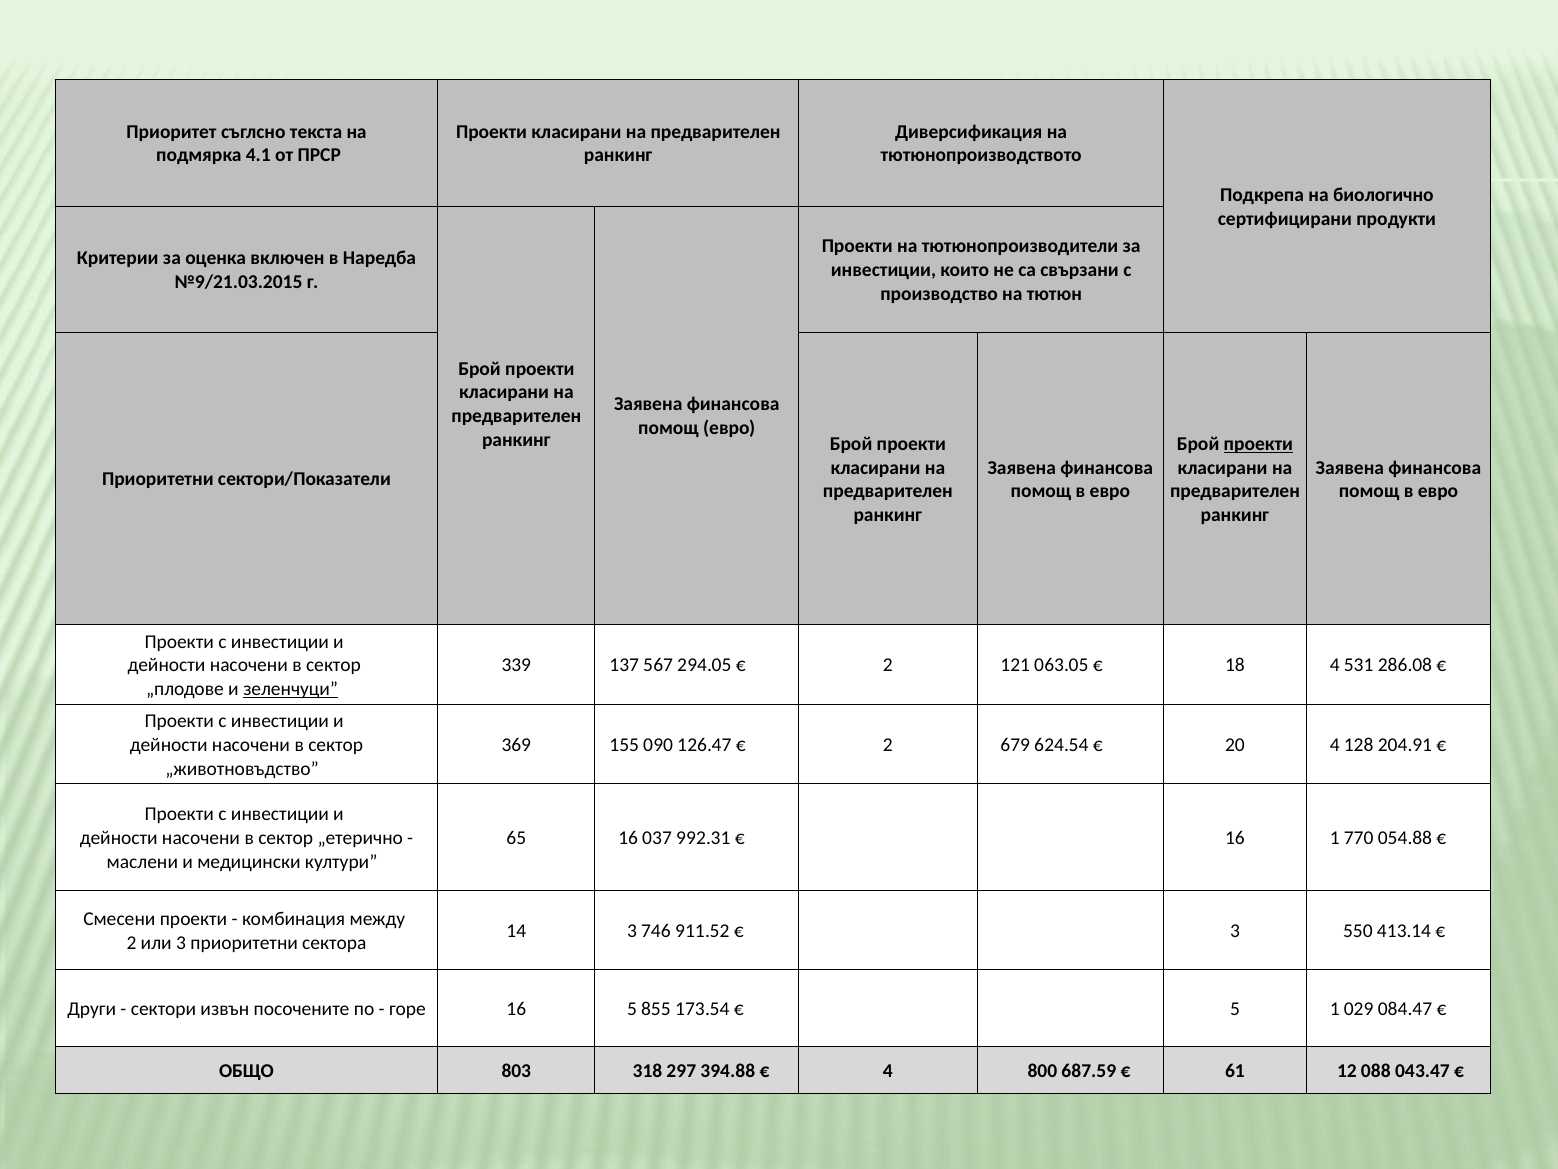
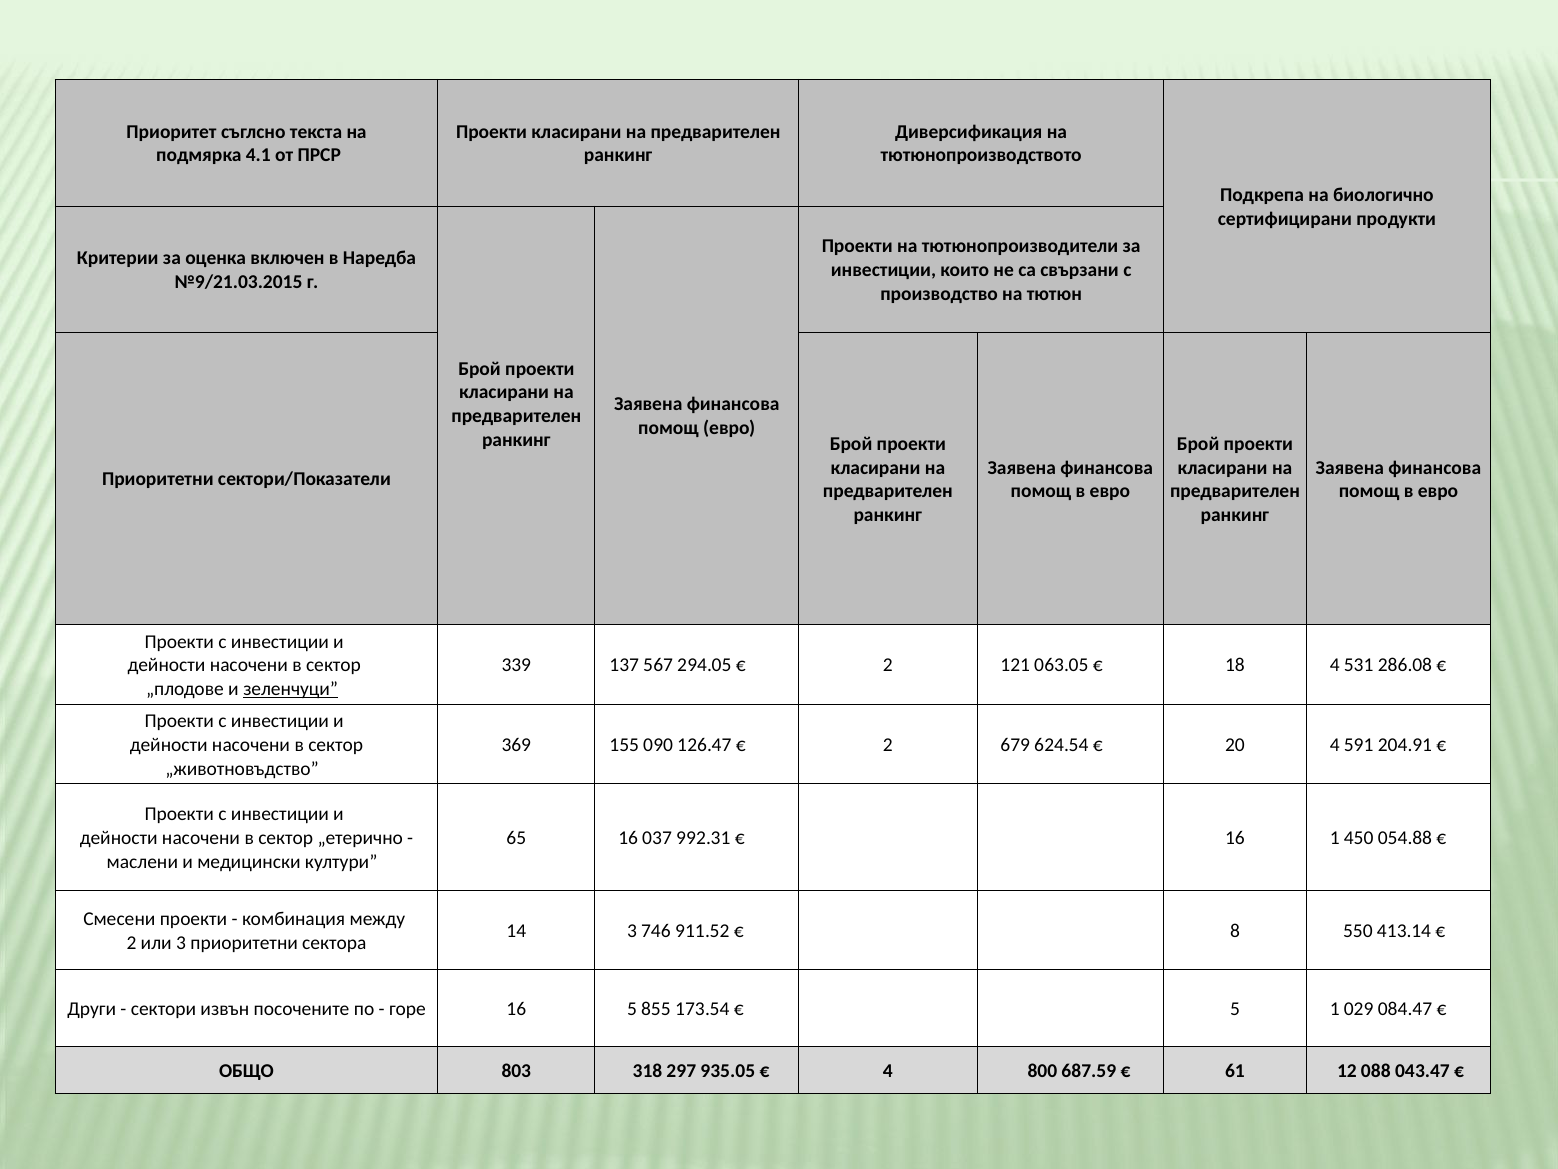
проекти underline: present -> none (1258, 444)
128: 128 -> 591 (1359, 745)
770: 770 -> 450 (1359, 838)
3: 3 -> 8 (1235, 931)
394.88: 394.88 -> 935.05 (728, 1070)
